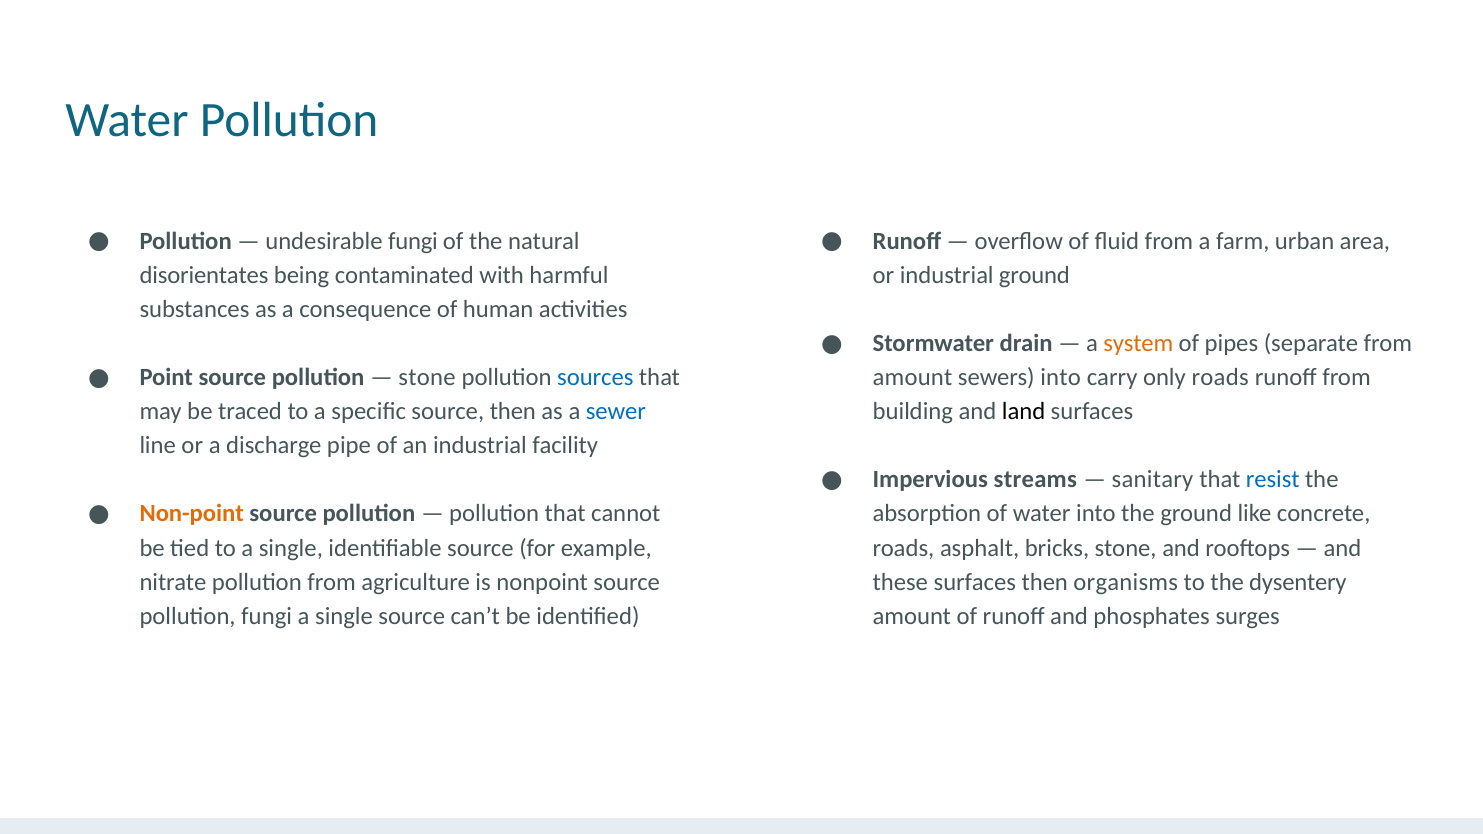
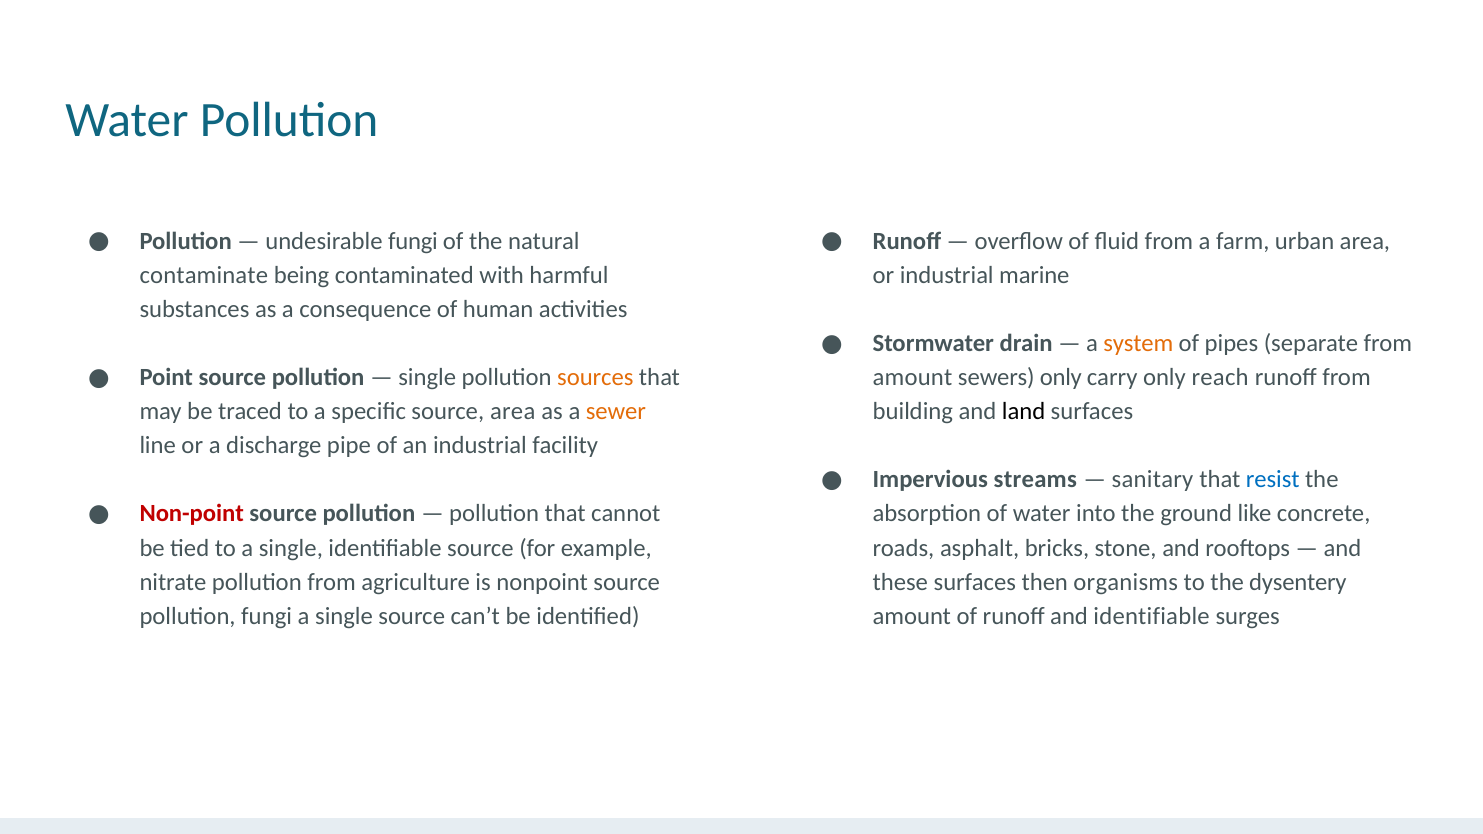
disorientates: disorientates -> contaminate (204, 275)
industrial ground: ground -> marine (1034, 275)
stone: stone -> single (427, 378)
sources colour: blue -> orange (595, 378)
sewers into: into -> only (1061, 378)
only roads: roads -> reach (1220, 378)
source then: then -> area (513, 412)
sewer colour: blue -> orange (616, 412)
Non-point colour: orange -> red (192, 514)
and phosphates: phosphates -> identifiable (1152, 616)
